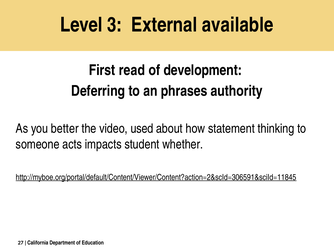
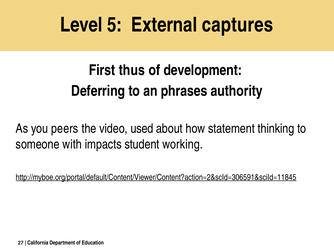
3: 3 -> 5 (115, 25)
available: available -> captures (238, 25)
read: read -> thus (132, 70)
better: better -> peers (65, 128)
acts: acts -> with (72, 144)
whether: whether -> working (183, 144)
